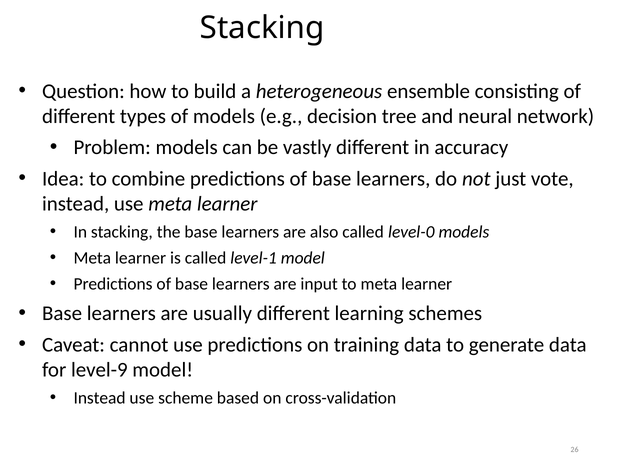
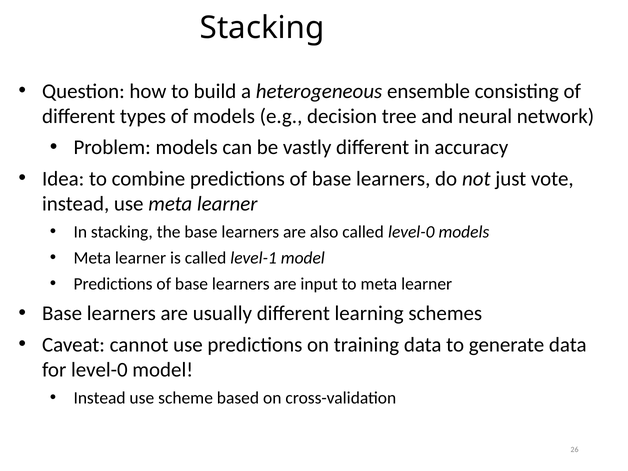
for level-9: level-9 -> level-0 (99, 370)
